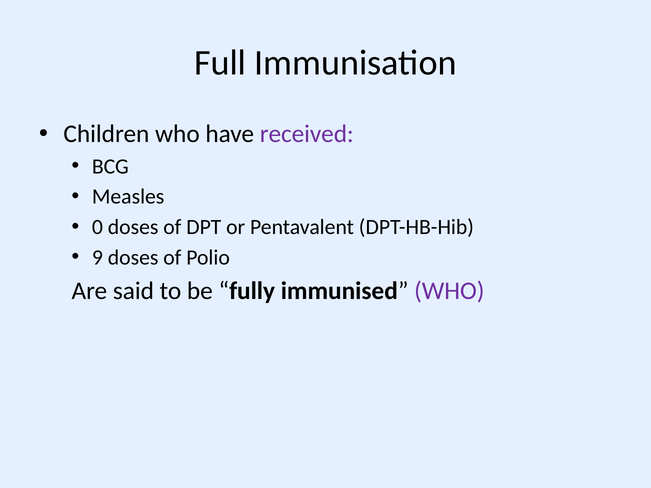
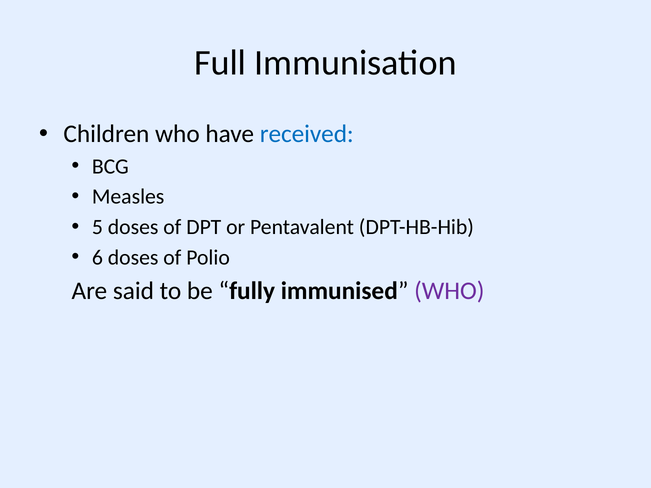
received colour: purple -> blue (307, 134)
0: 0 -> 5 (97, 227)
9: 9 -> 6 (97, 258)
